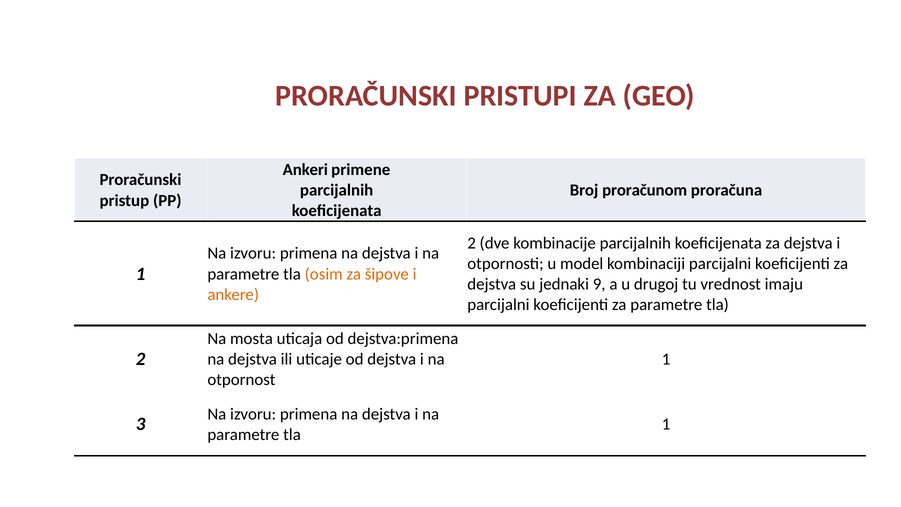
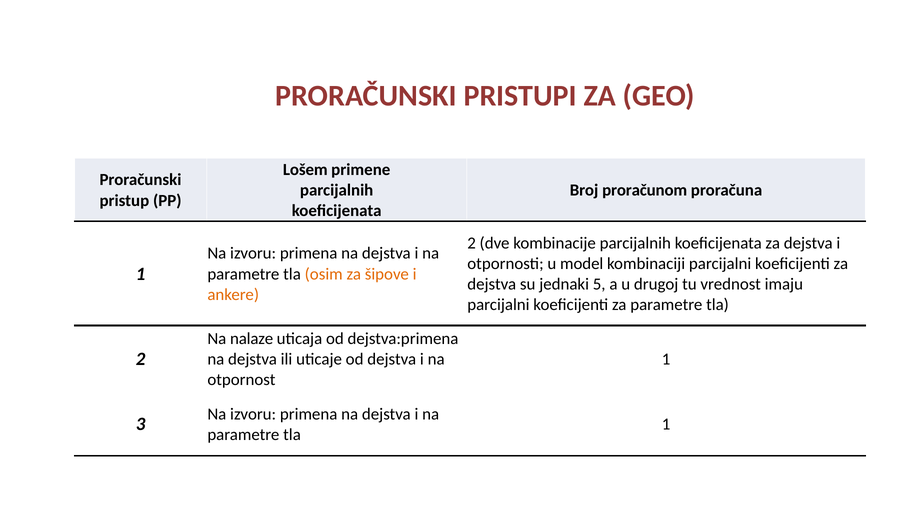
Ankeri: Ankeri -> Lošem (305, 169)
9: 9 -> 5 (599, 284)
mosta: mosta -> nalaze (252, 338)
